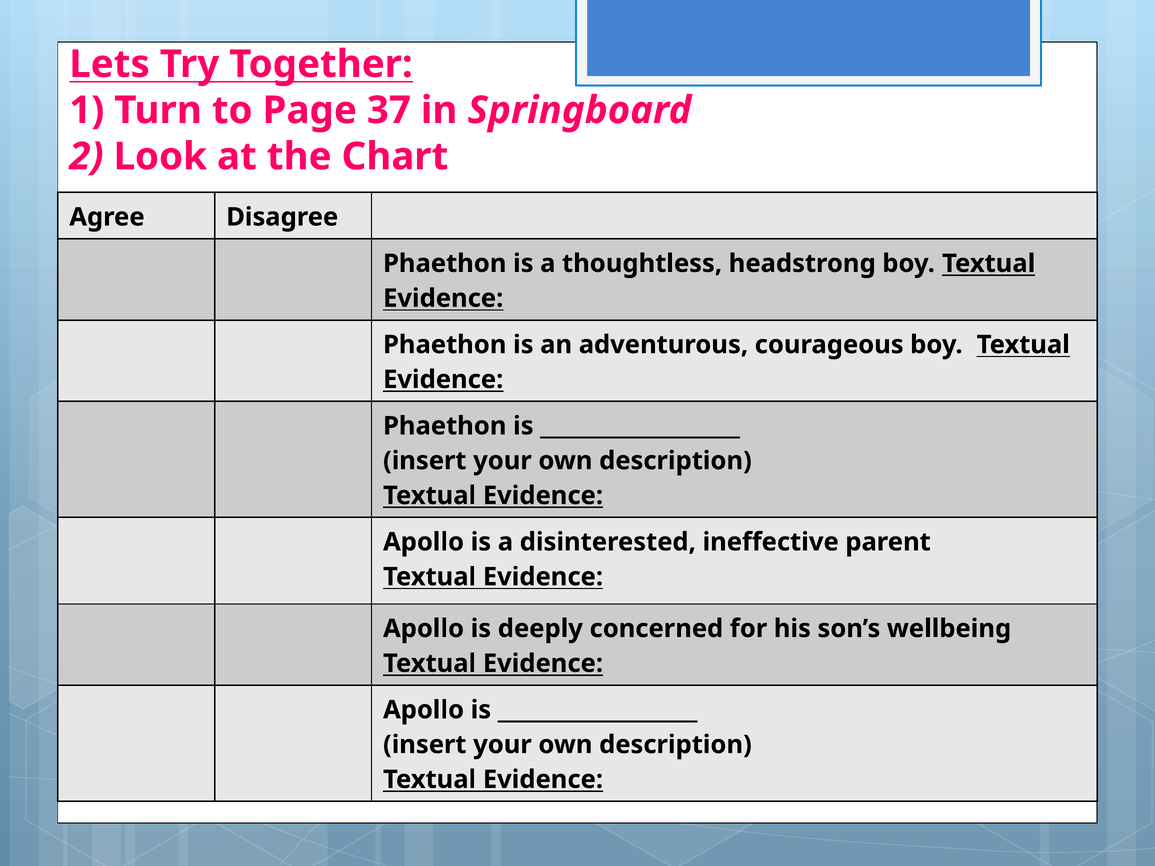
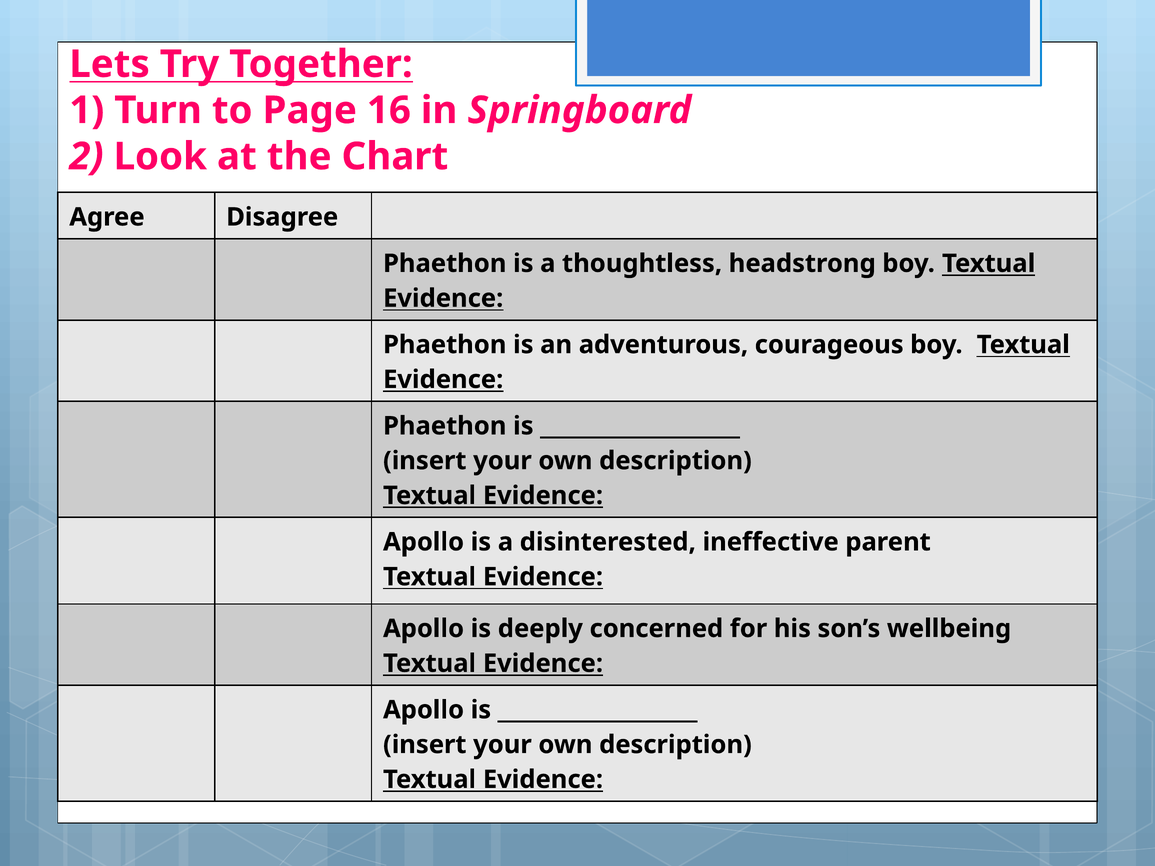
37: 37 -> 16 (389, 110)
